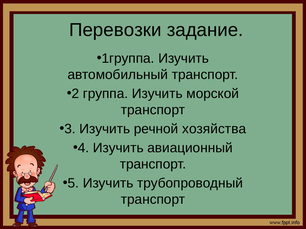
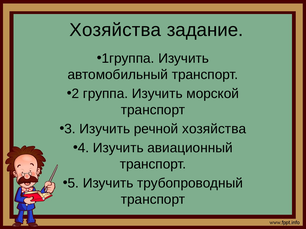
Перевозки: Перевозки -> Хозяйства (115, 30)
